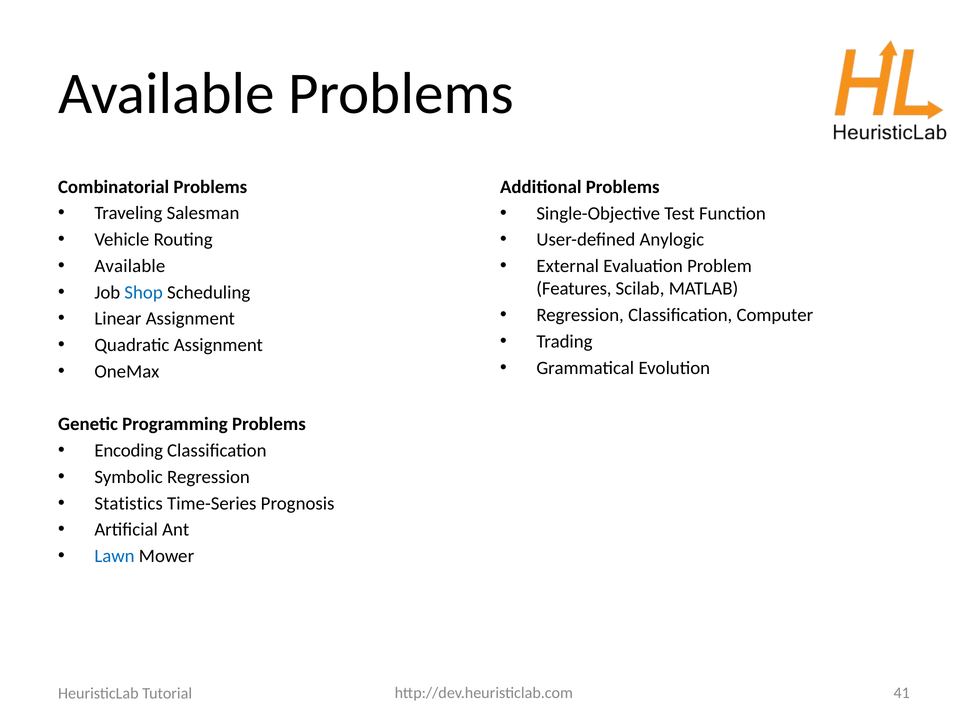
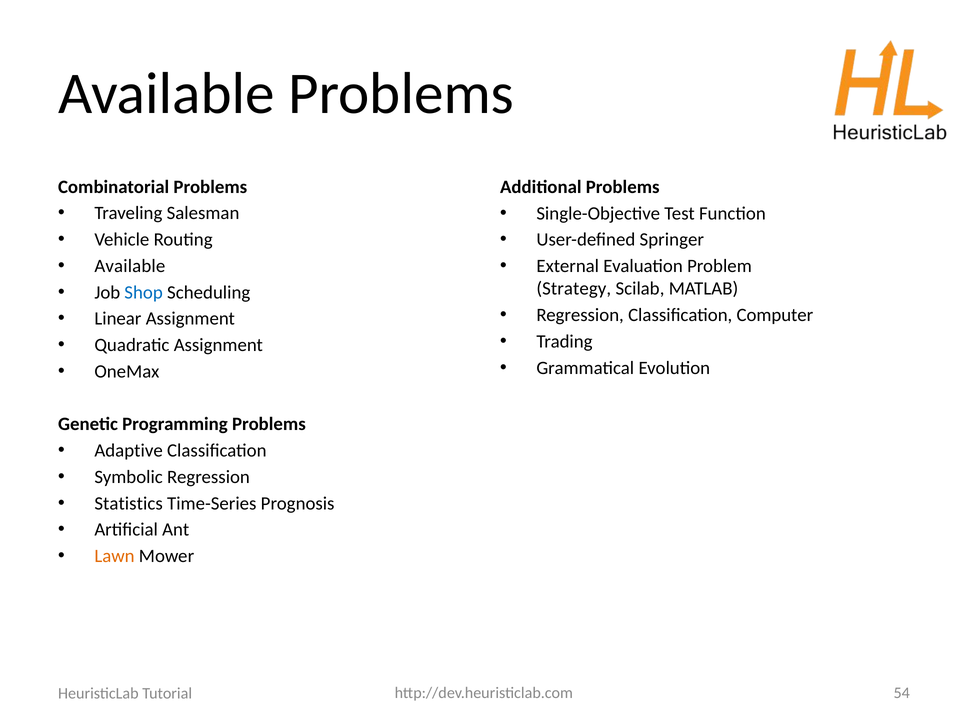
Anylogic: Anylogic -> Springer (672, 240)
Features: Features -> Strategy (574, 289)
Encoding: Encoding -> Adaptive (129, 451)
Lawn colour: blue -> orange (115, 556)
41: 41 -> 54 (902, 693)
